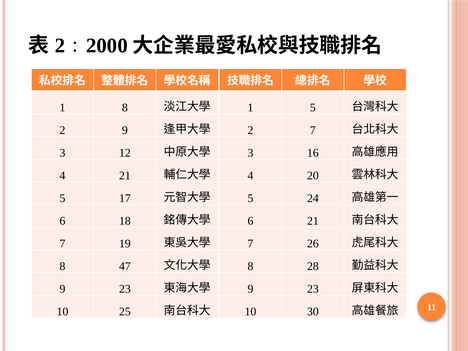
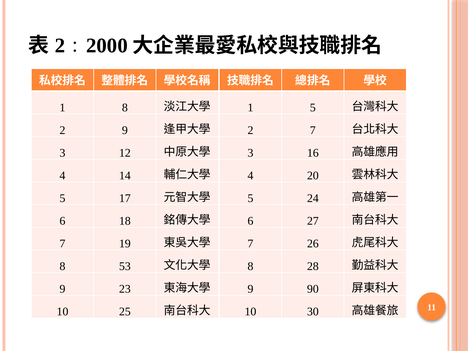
4 21: 21 -> 14 (125, 176)
6 21: 21 -> 27 (313, 221)
47: 47 -> 53 (125, 266)
23: 23 -> 90 (313, 289)
